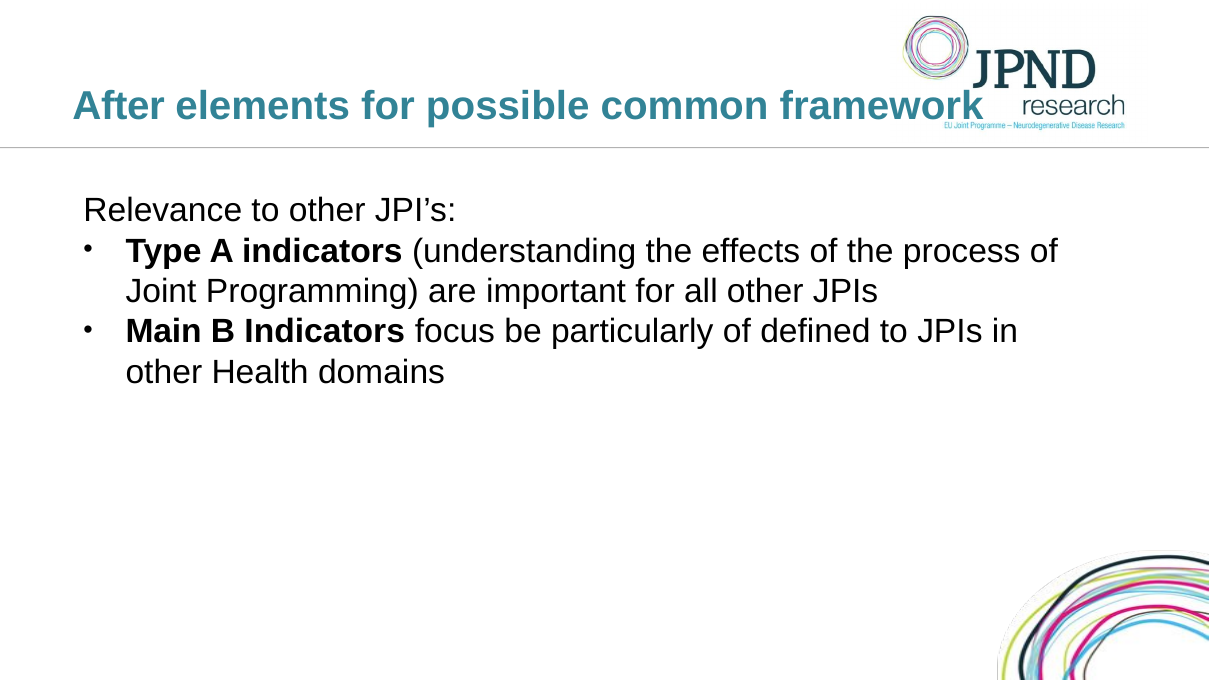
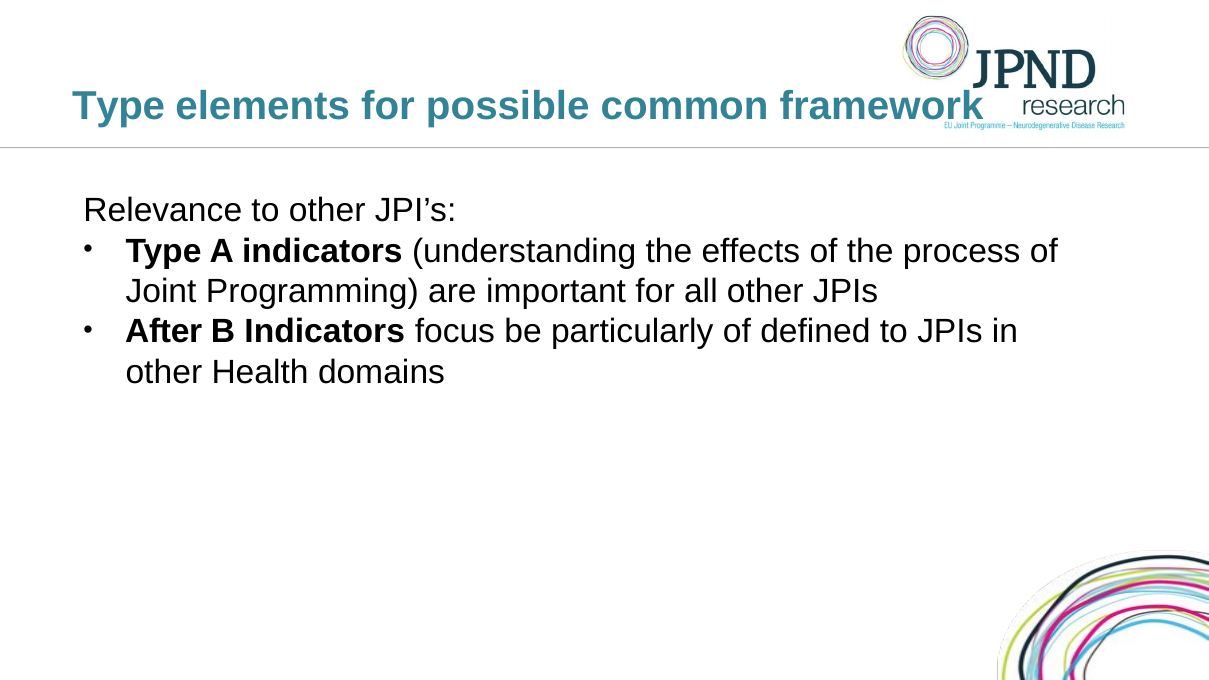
After: After -> Type (119, 107)
Main: Main -> After (164, 332)
